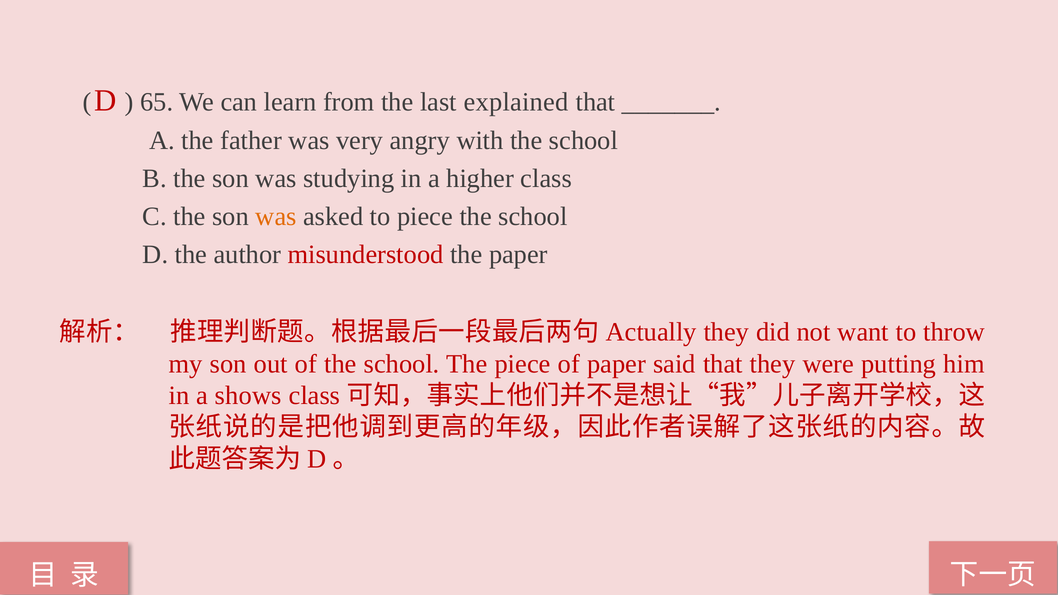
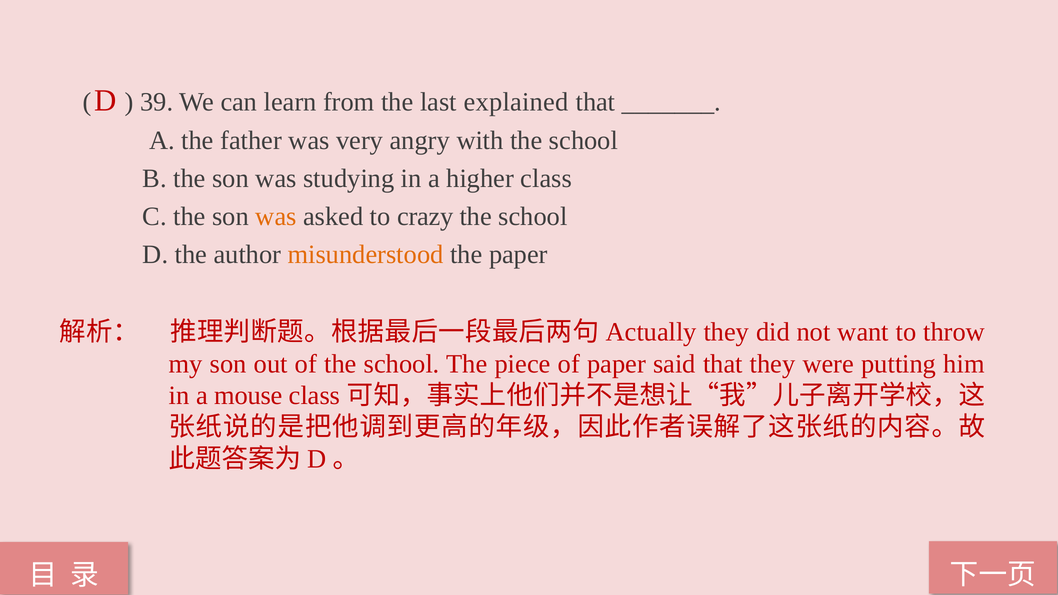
65: 65 -> 39 (157, 102)
to piece: piece -> crazy (425, 216)
misunderstood colour: red -> orange (366, 255)
shows: shows -> mouse (248, 396)
